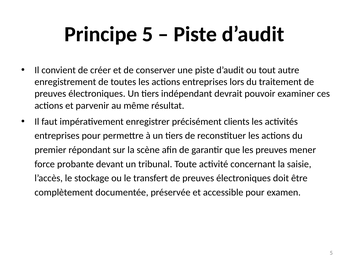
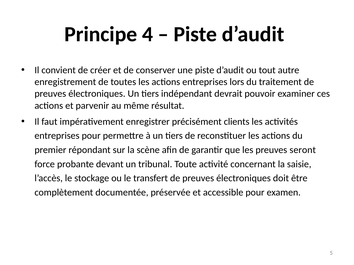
Principe 5: 5 -> 4 (148, 34)
mener: mener -> seront (303, 150)
